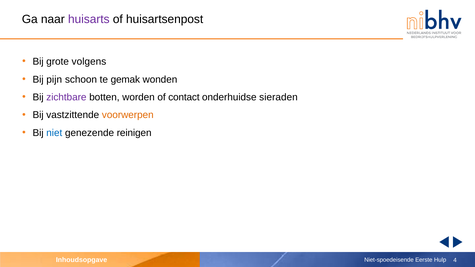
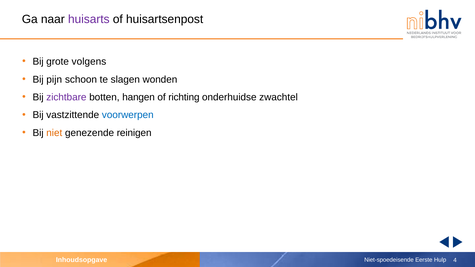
gemak: gemak -> slagen (125, 79)
worden: worden -> hangen (139, 97)
contact: contact -> richting (184, 97)
sieraden: sieraden -> zwachtel (279, 97)
voorwerpen colour: orange -> blue (128, 115)
niet colour: blue -> orange (54, 133)
